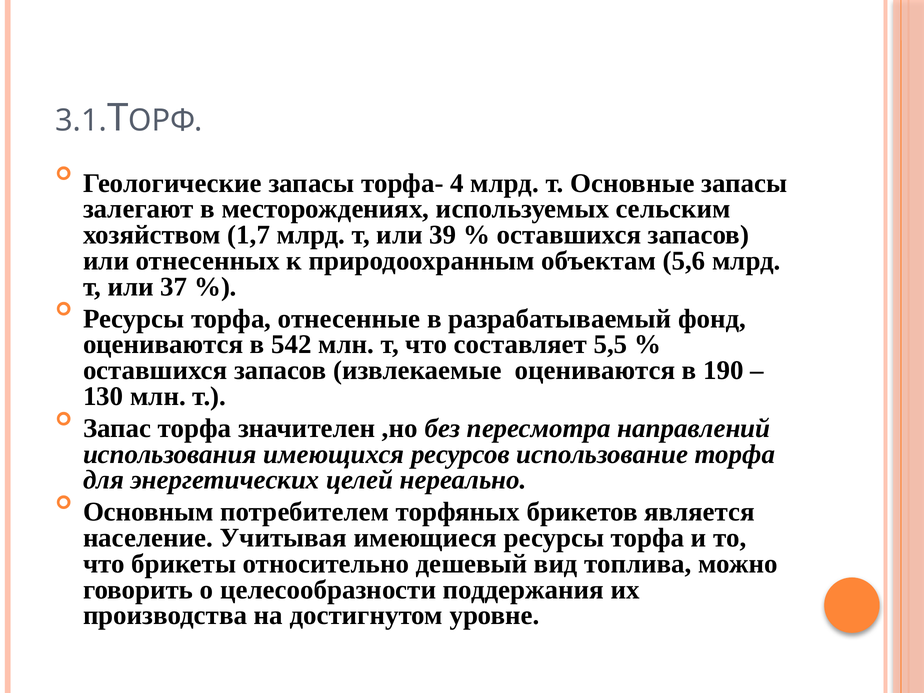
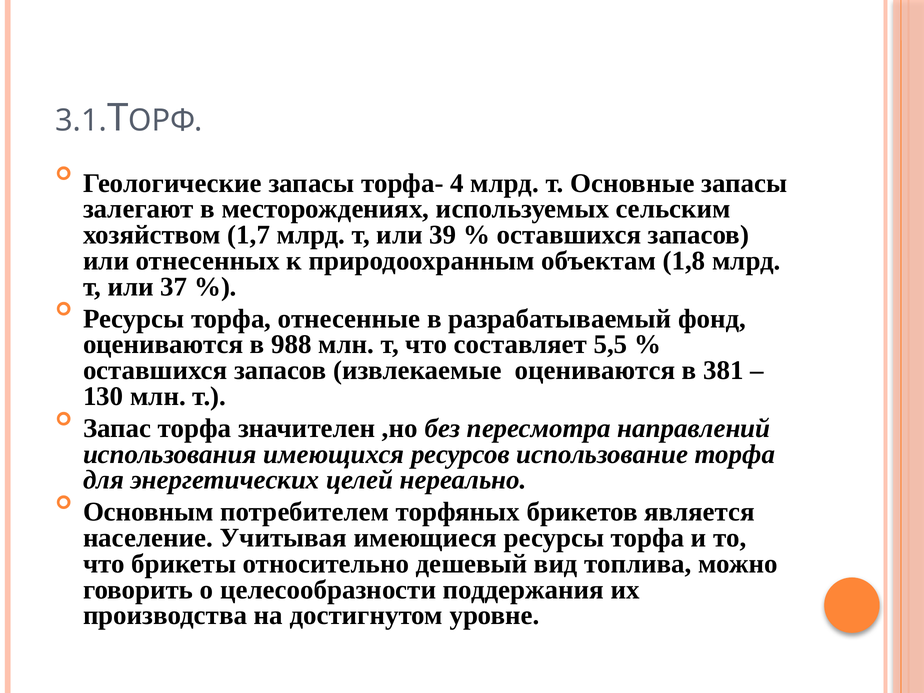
5,6: 5,6 -> 1,8 (684, 261)
542: 542 -> 988 (291, 345)
190: 190 -> 381 (723, 370)
